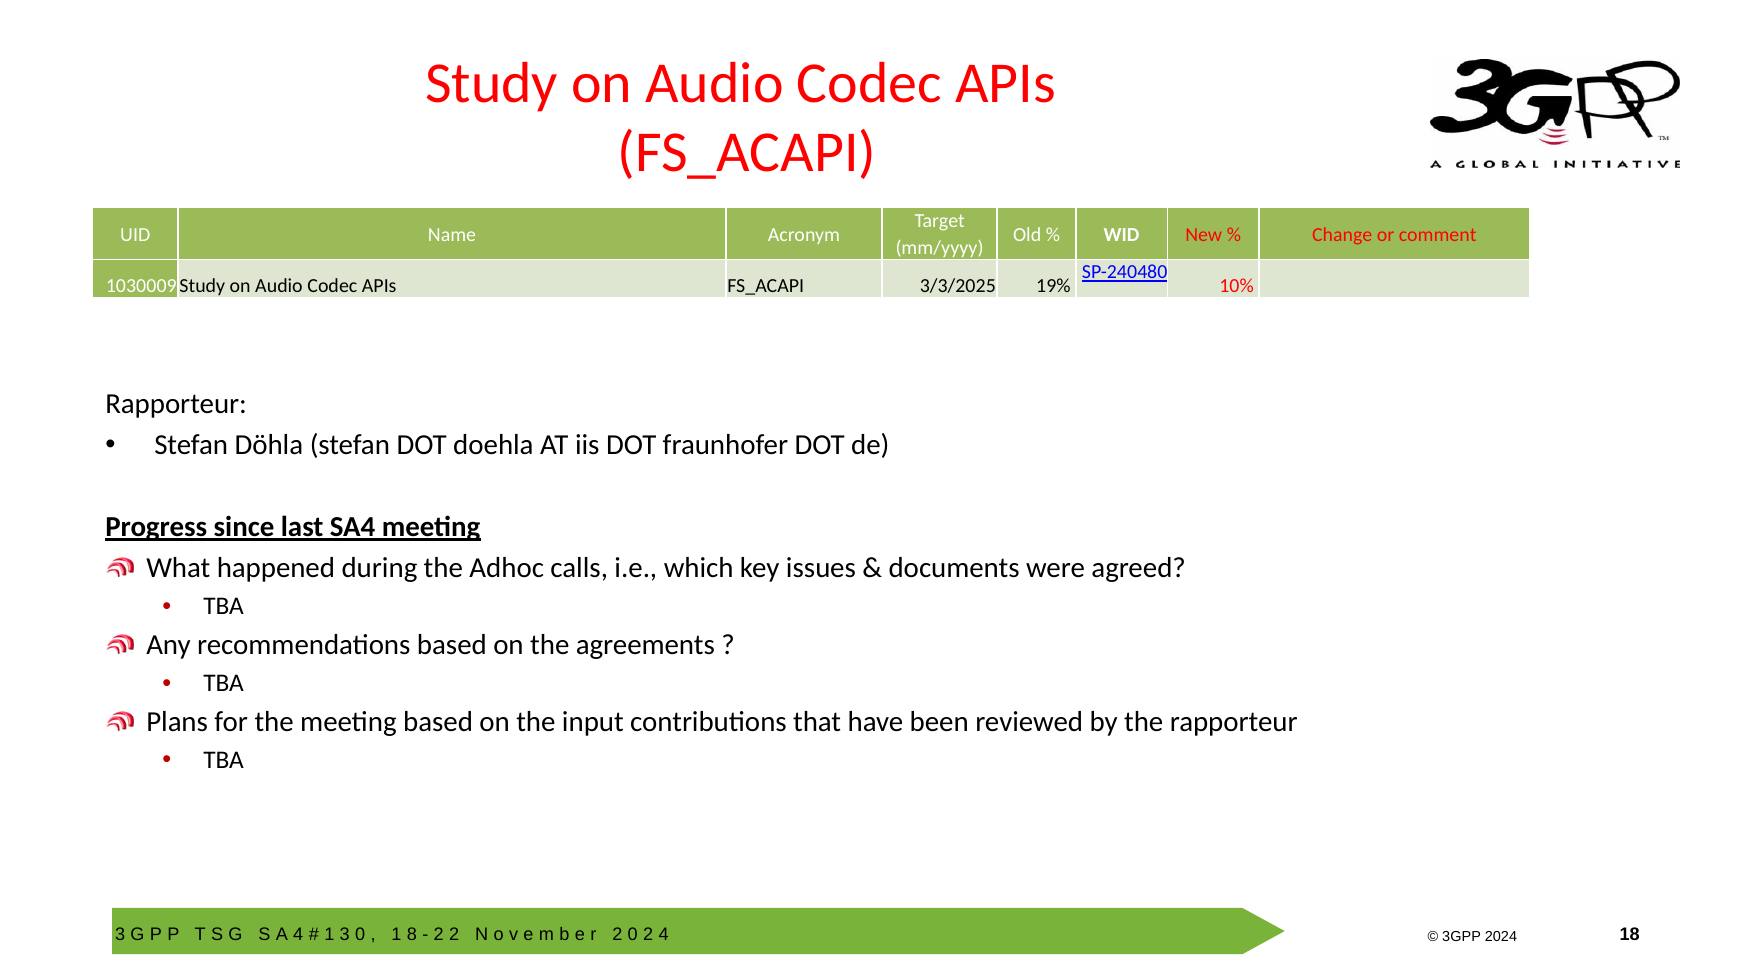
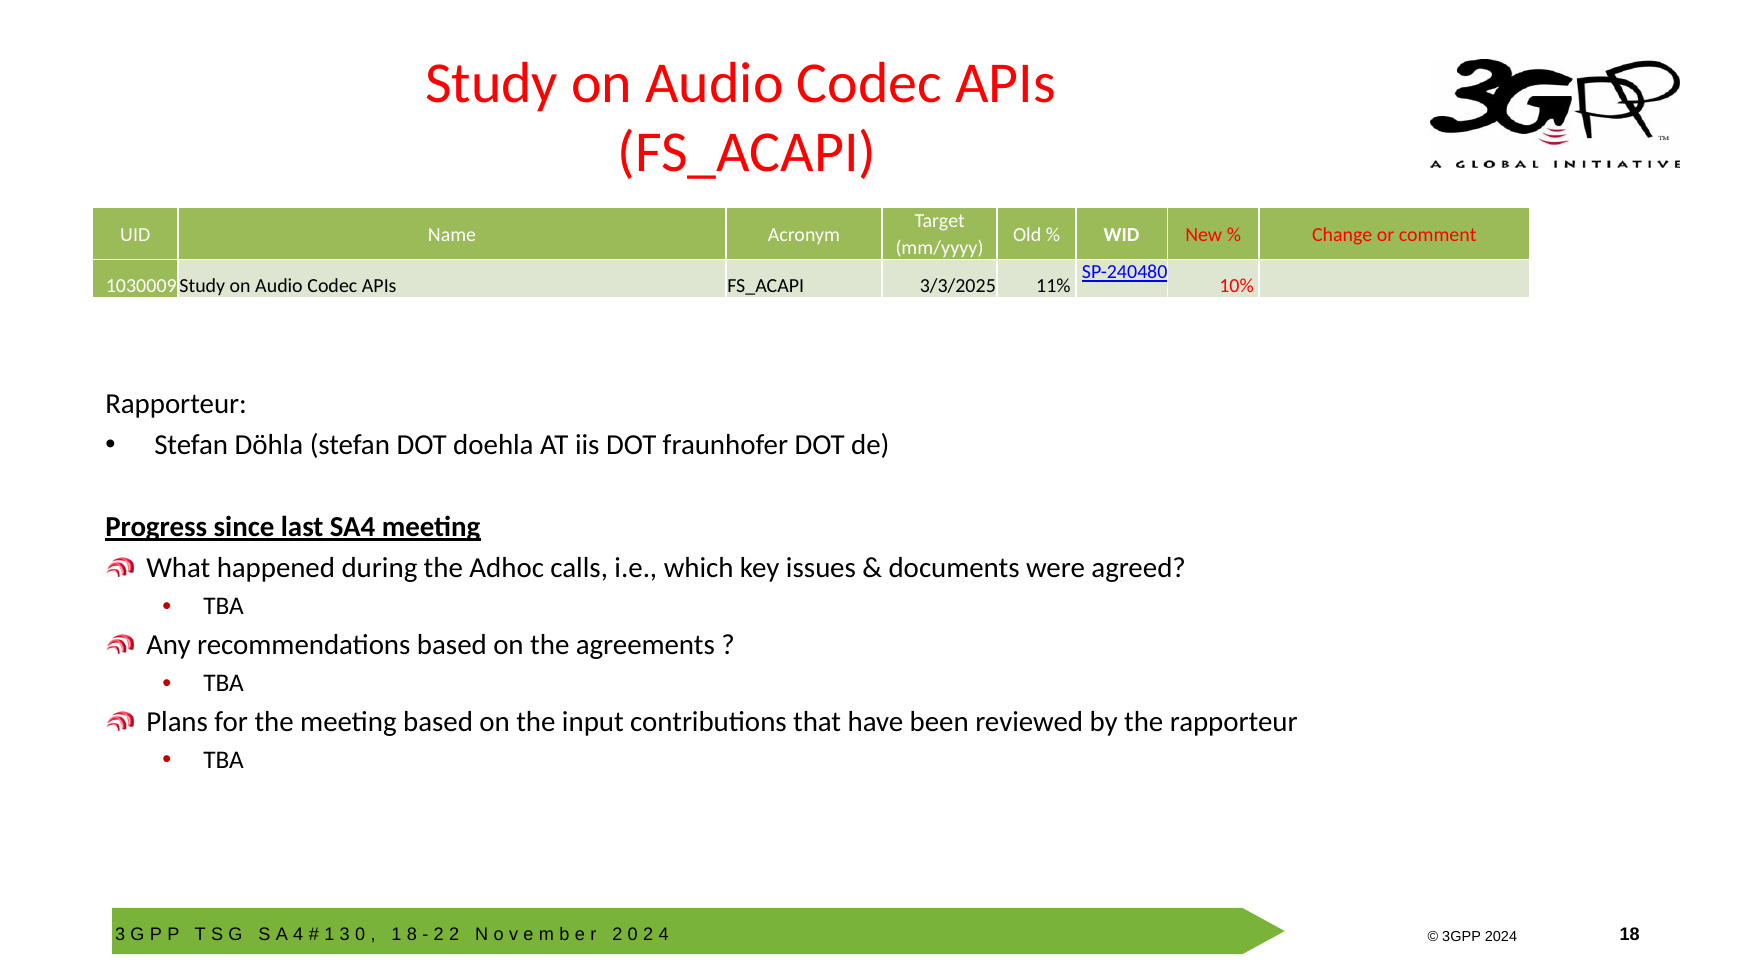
19%: 19% -> 11% (1053, 286)
